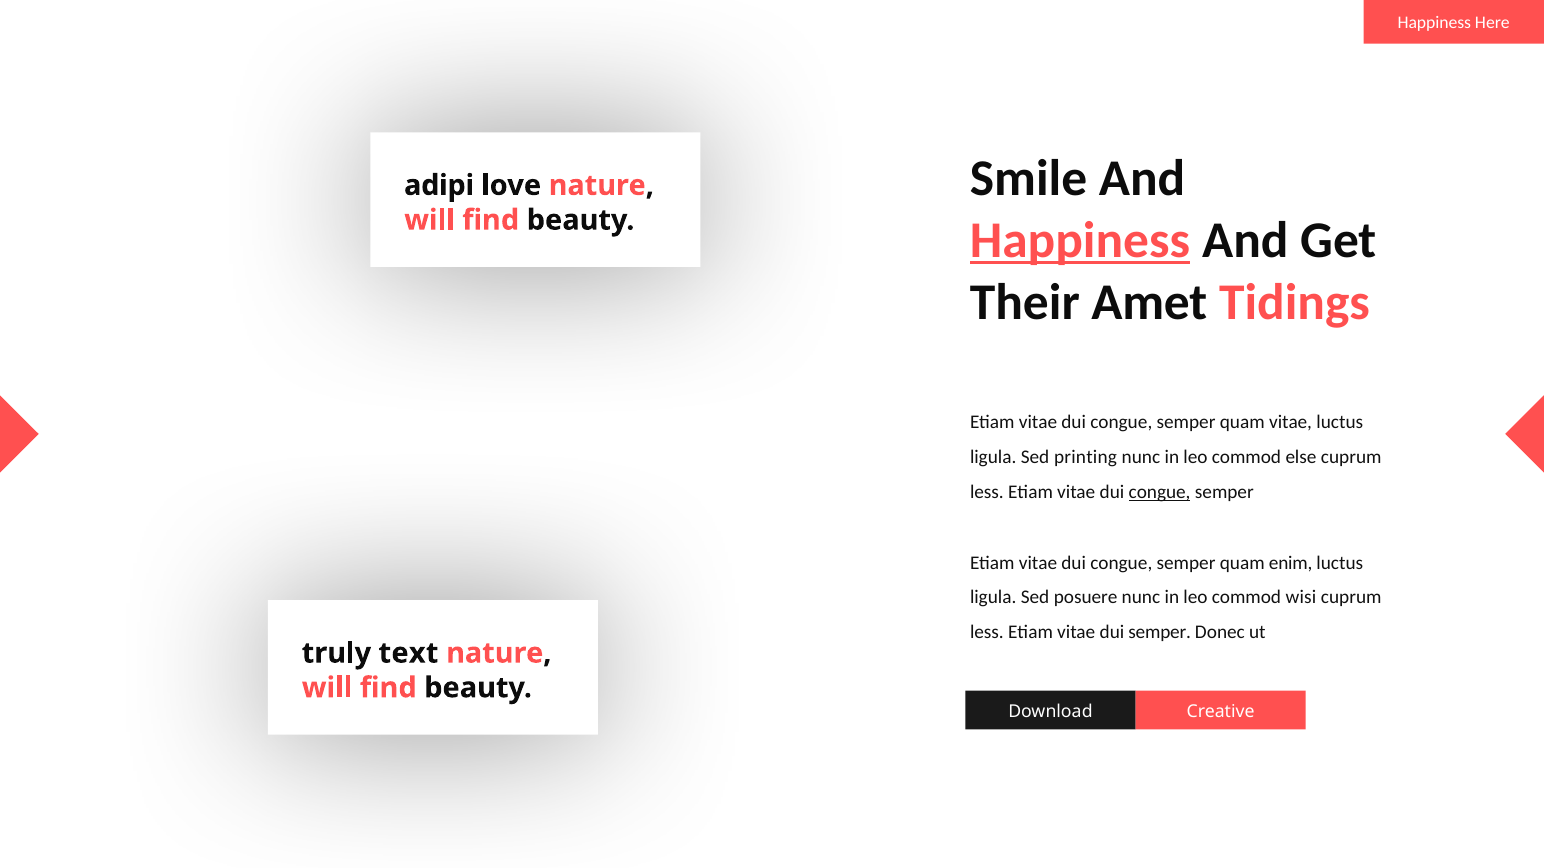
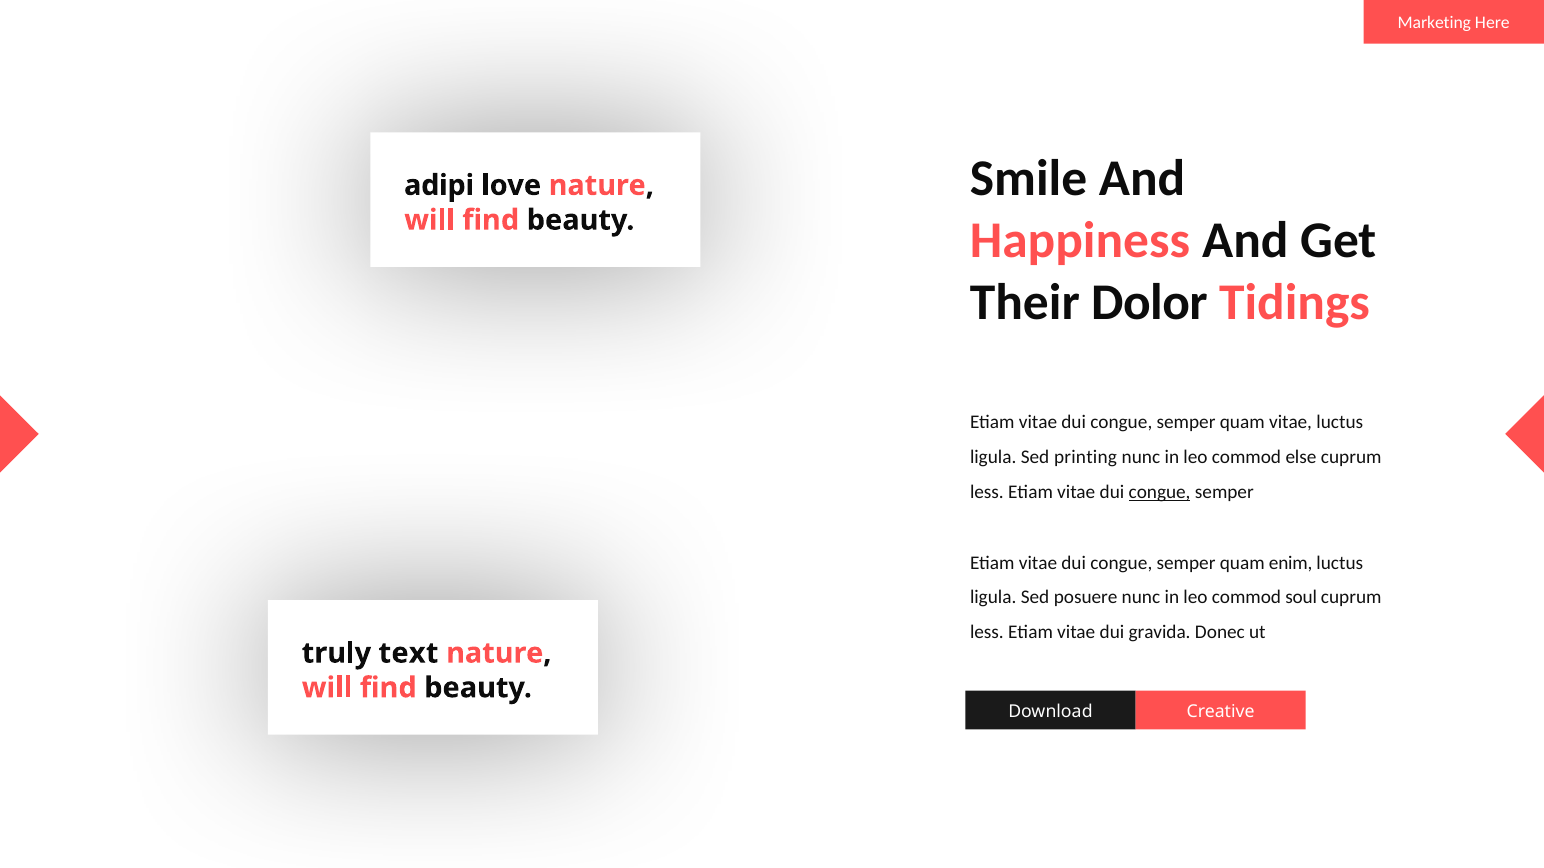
Happiness: Happiness -> Marketing (1434, 23)
Happiness underline: present -> none (1080, 241)
Amet: Amet -> Dolor (1149, 303)
wisi: wisi -> soul (1301, 598)
dui semper: semper -> gravida (1160, 633)
